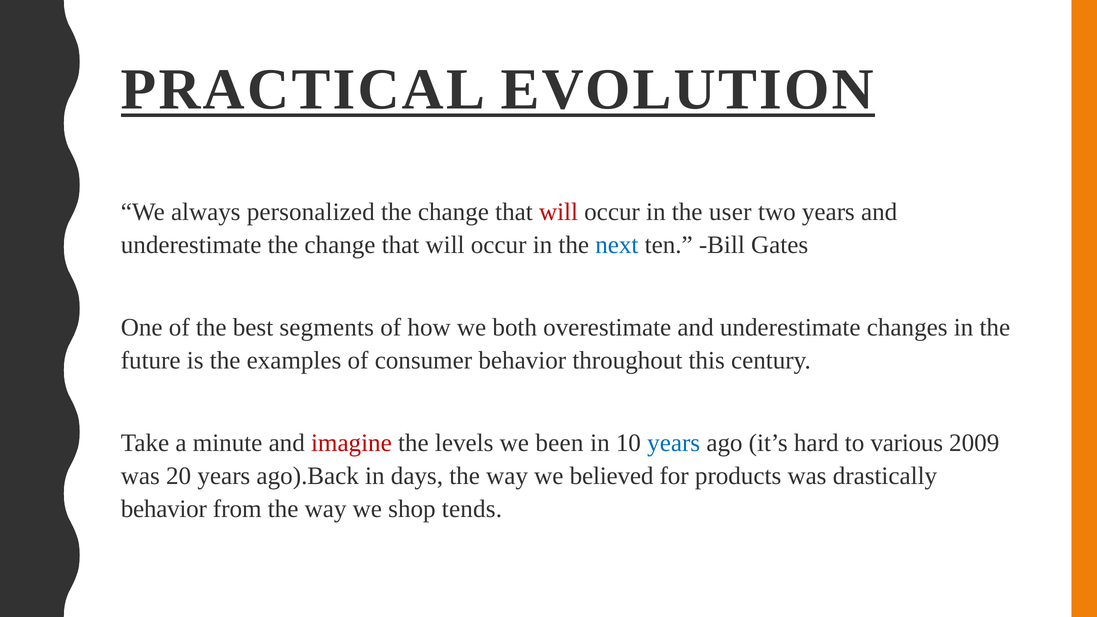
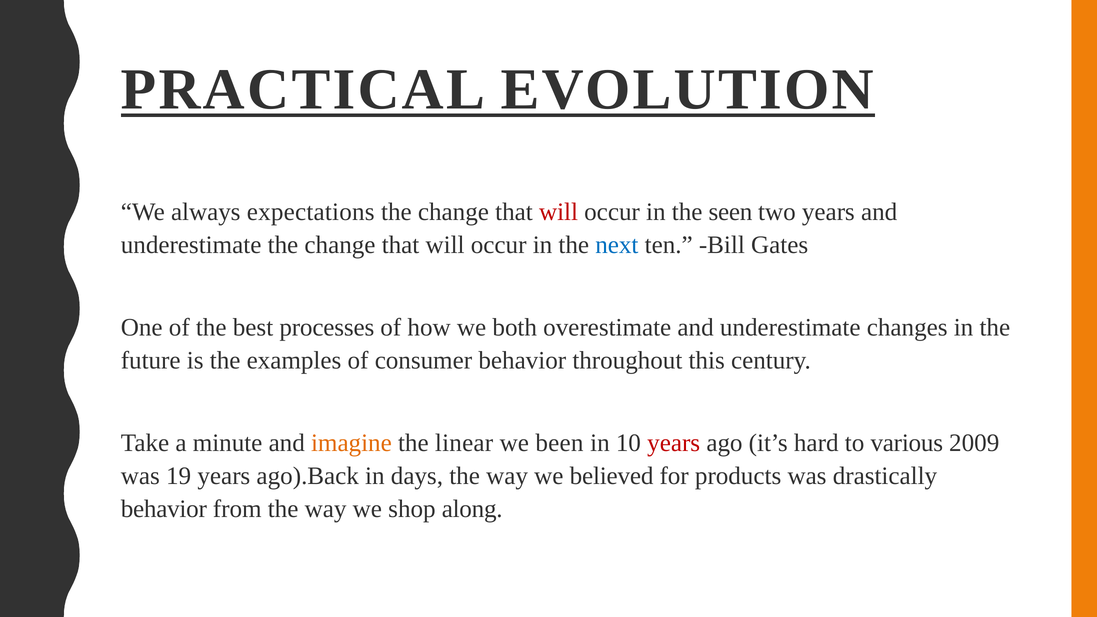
personalized: personalized -> expectations (311, 212)
user: user -> seen (730, 212)
segments: segments -> processes (327, 327)
imagine colour: red -> orange (351, 443)
levels: levels -> linear (464, 443)
years colour: blue -> red (674, 443)
20: 20 -> 19 (179, 476)
tends: tends -> along (472, 509)
